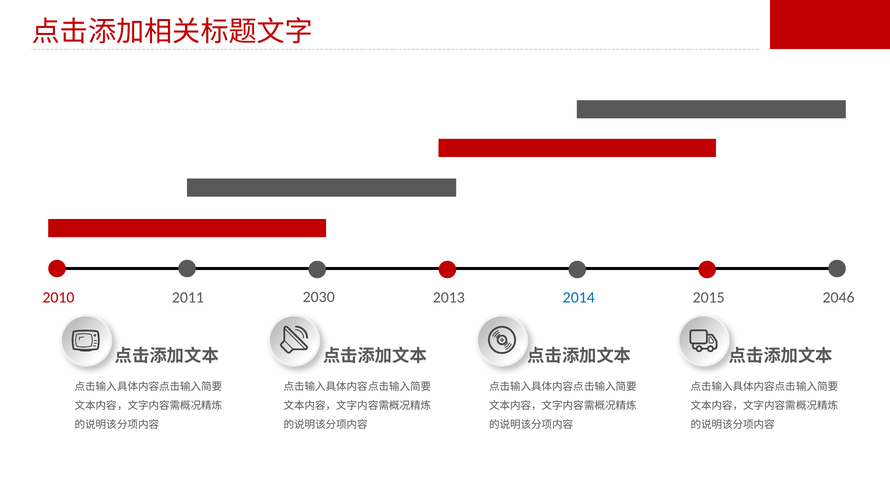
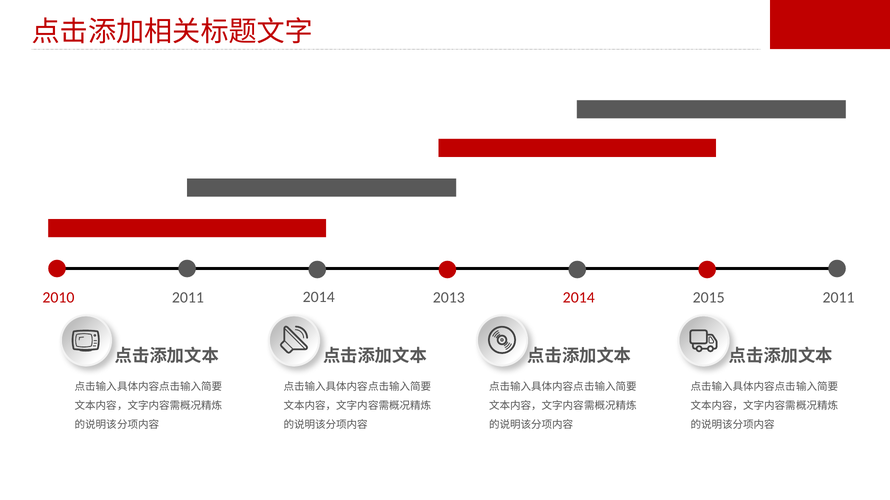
2030: 2030 -> 2014 (319, 297)
2046: 2046 -> 2011 (839, 298)
2014 colour: blue -> red (579, 298)
